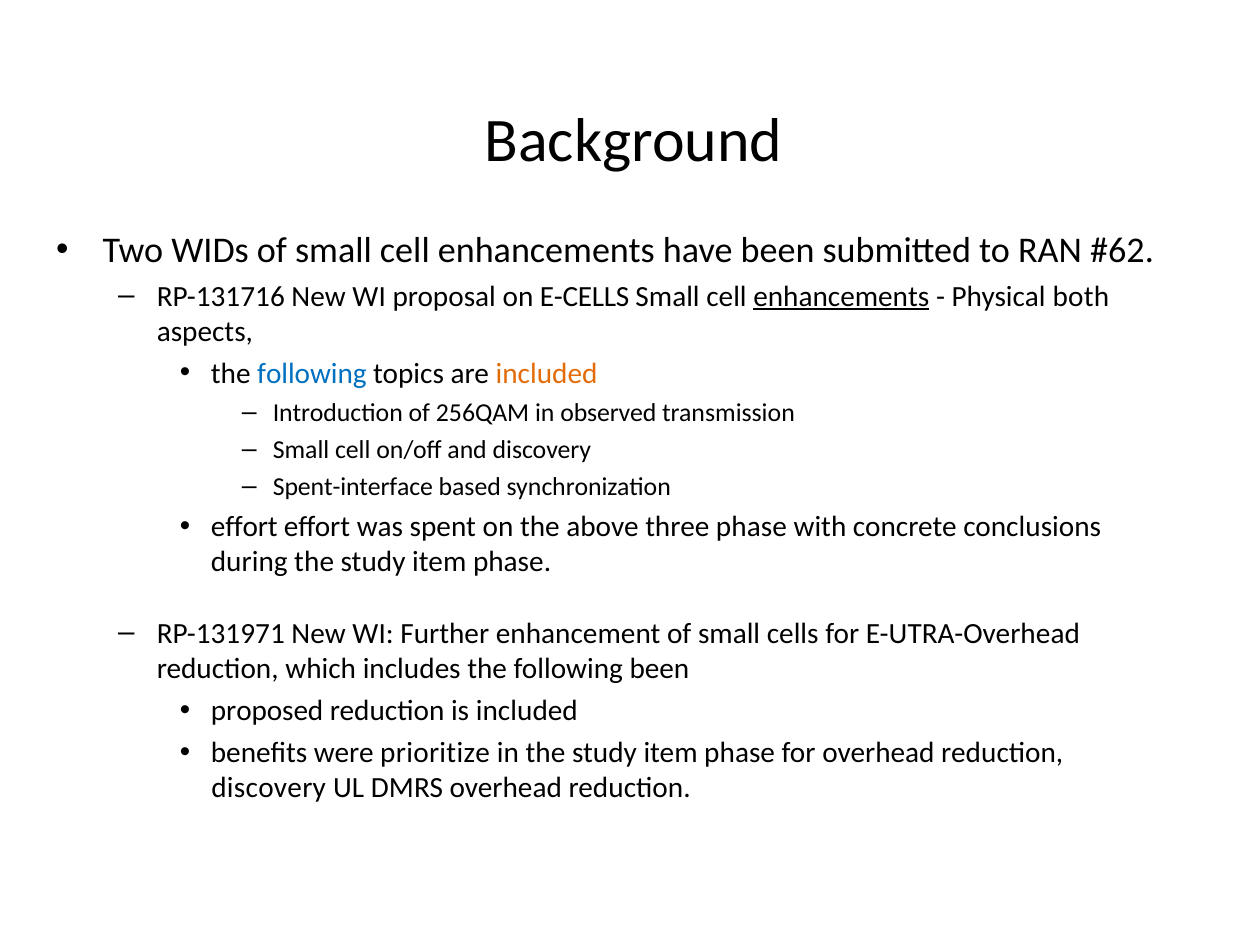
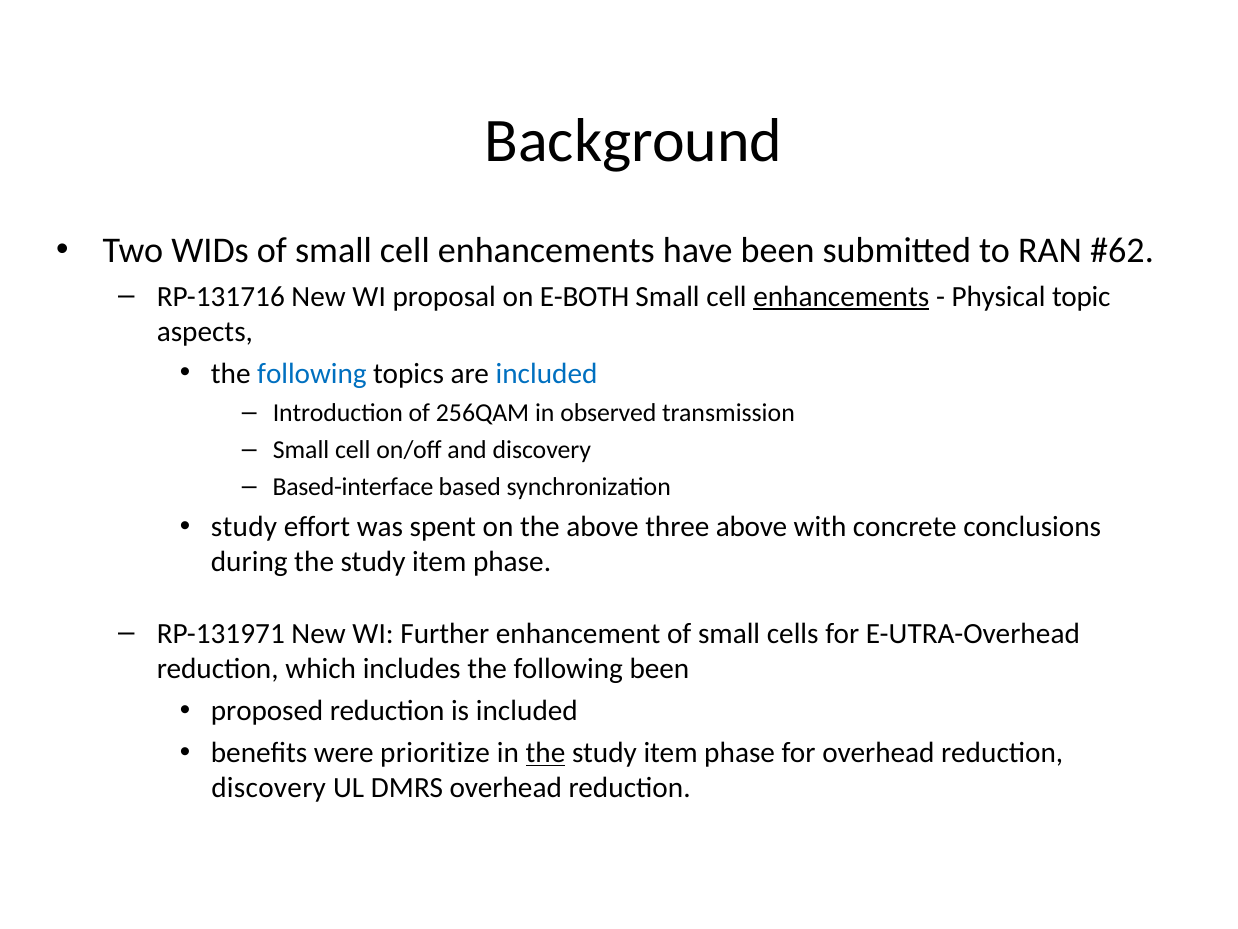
E-CELLS: E-CELLS -> E-BOTH (585, 296)
both: both -> topic (1081, 296)
included colour: orange -> blue (547, 374)
Spent-interface: Spent-interface -> Based-interface (353, 487)
effort: effort -> study (244, 527)
three phase: phase -> above (752, 527)
the underline: none -> present (545, 753)
